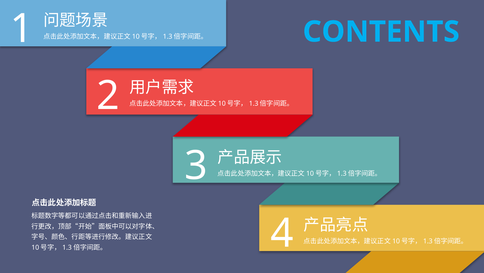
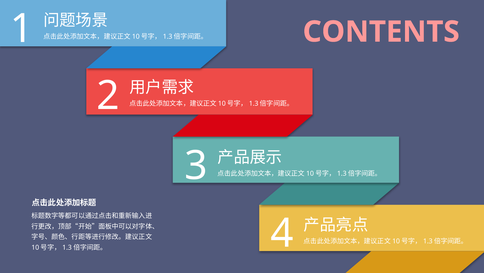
CONTENTS colour: light blue -> pink (381, 32)
